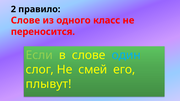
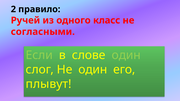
Слове: Слове -> Ручей (25, 20)
переносится: переносится -> согласными (43, 32)
один colour: light blue -> light green (126, 55)
Не смей: смей -> один (93, 70)
